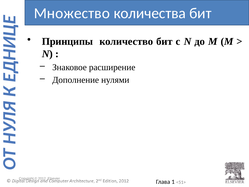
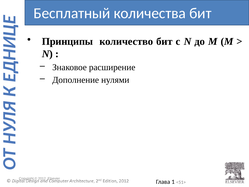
Множество: Множество -> Бесплатный (72, 13)
